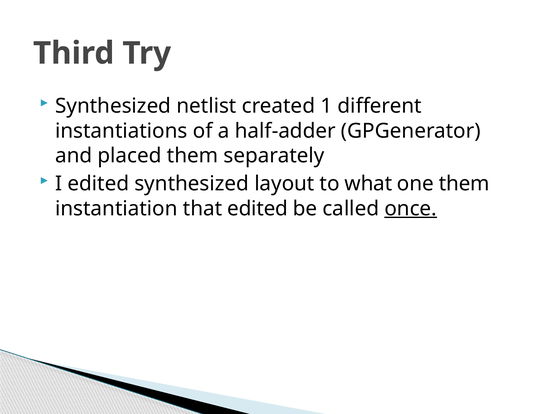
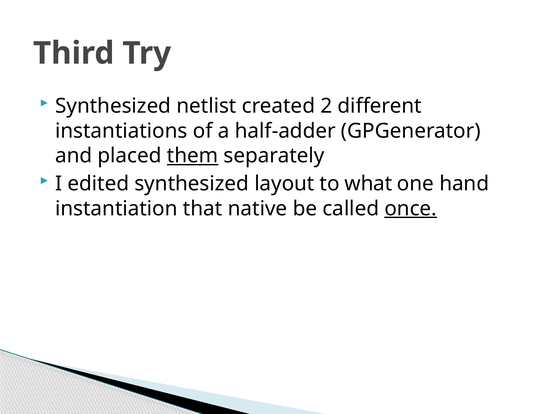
1: 1 -> 2 (326, 106)
them underline: none -> present (193, 156)
one them: them -> hand (464, 184)
that edited: edited -> native (257, 209)
